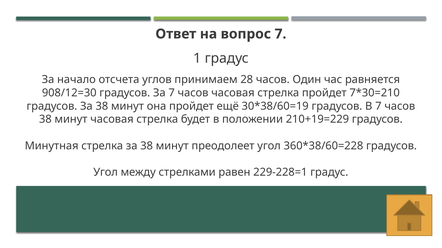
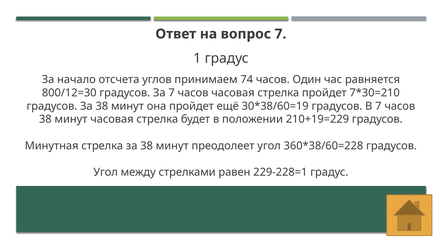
28: 28 -> 74 (247, 80)
908/12=30: 908/12=30 -> 800/12=30 (69, 93)
